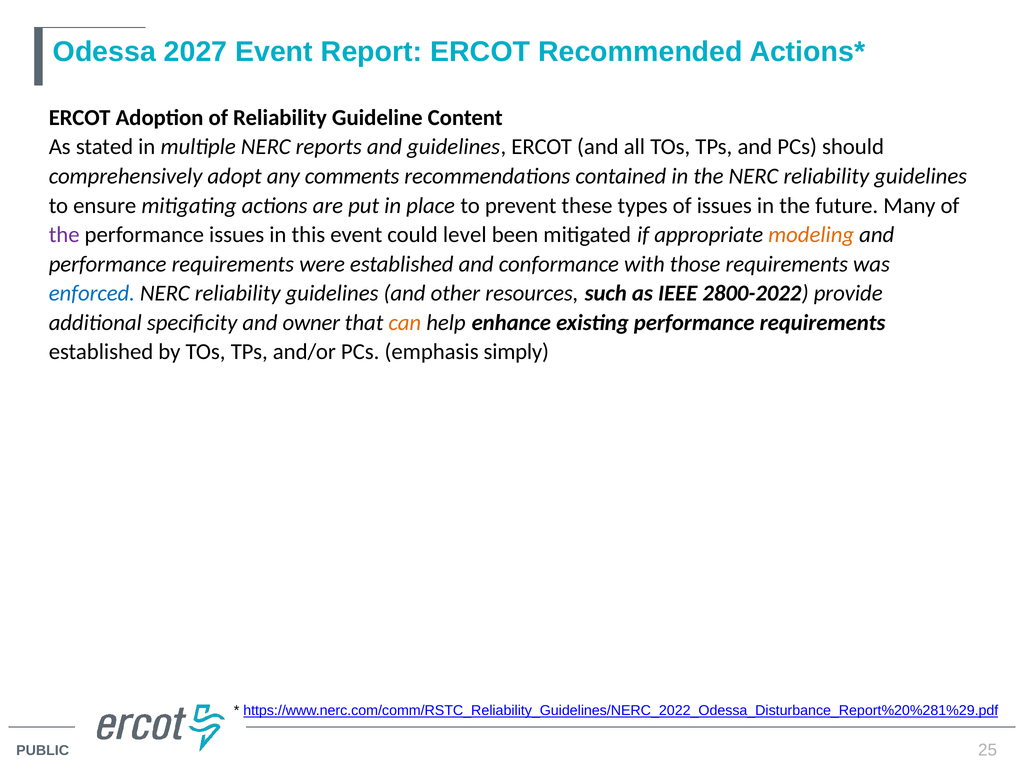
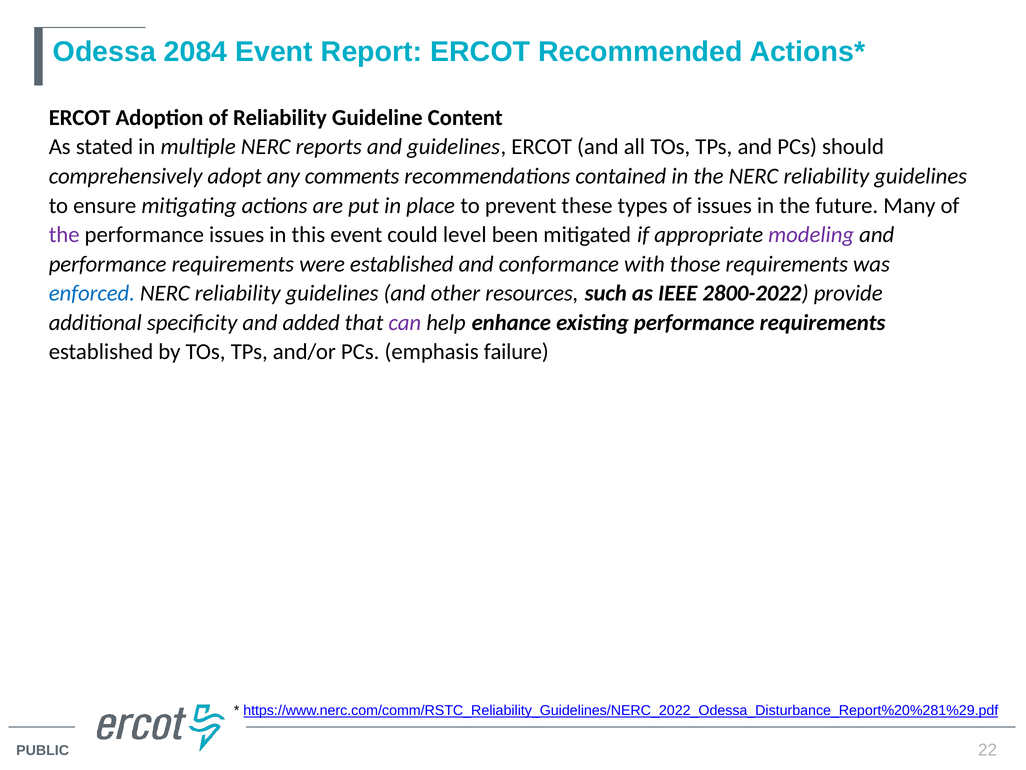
2027: 2027 -> 2084 (196, 52)
modeling colour: orange -> purple (811, 235)
owner: owner -> added (311, 322)
can colour: orange -> purple (405, 322)
simply: simply -> failure (516, 352)
25: 25 -> 22 (988, 750)
